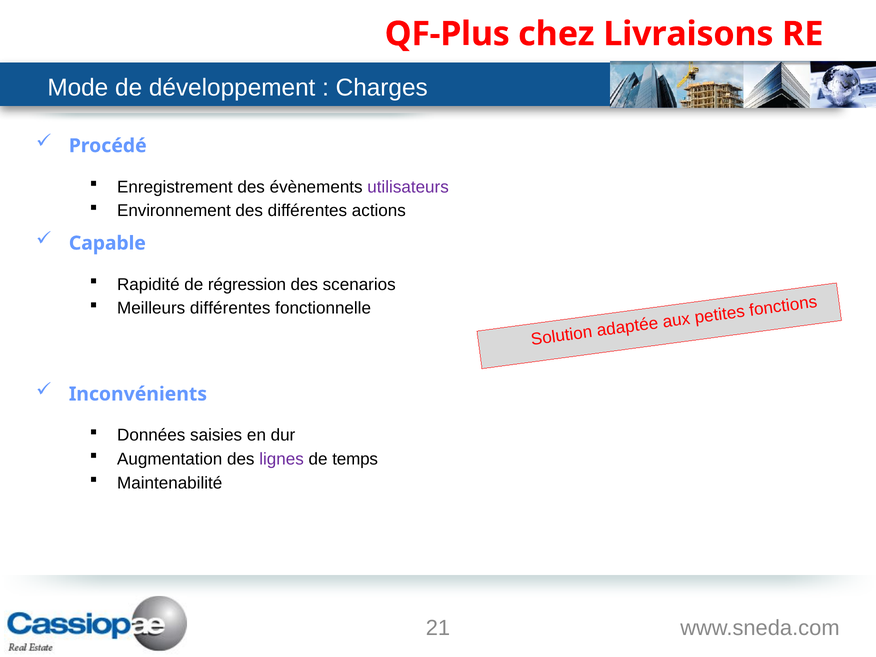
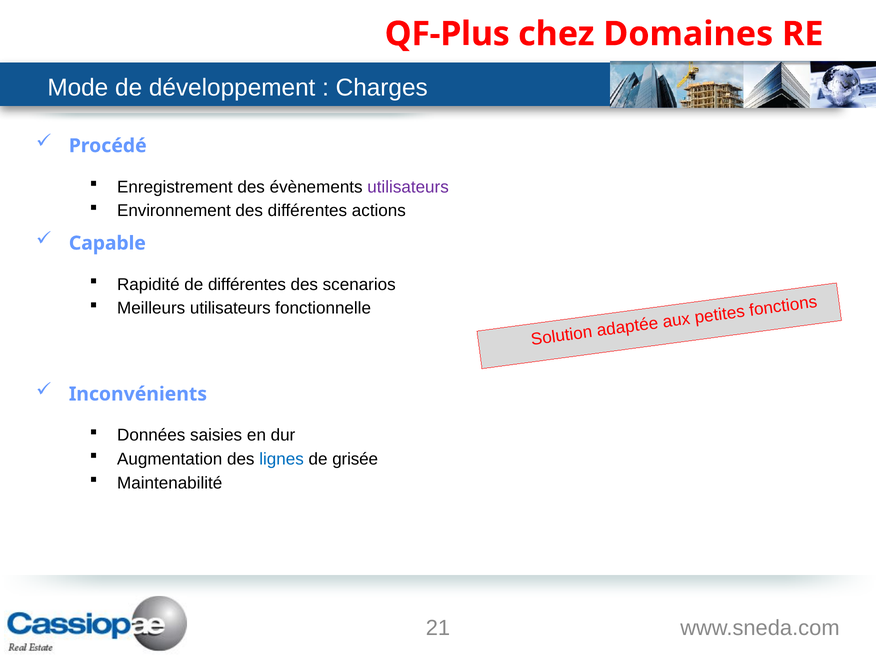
Livraisons: Livraisons -> Domaines (688, 34)
de régression: régression -> différentes (247, 284)
Meilleurs différentes: différentes -> utilisateurs (230, 308)
lignes colour: purple -> blue (282, 459)
temps: temps -> grisée (355, 459)
